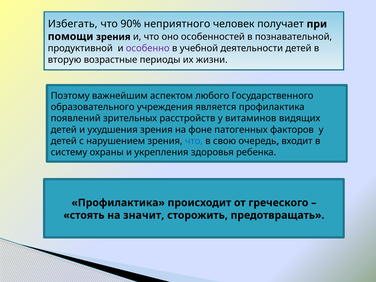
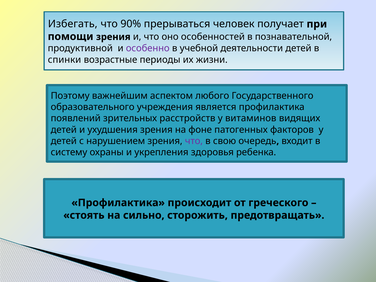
неприятного: неприятного -> прерываться (177, 24)
вторую: вторую -> спинки (64, 60)
что colour: blue -> purple (194, 141)
значит: значит -> сильно (144, 215)
